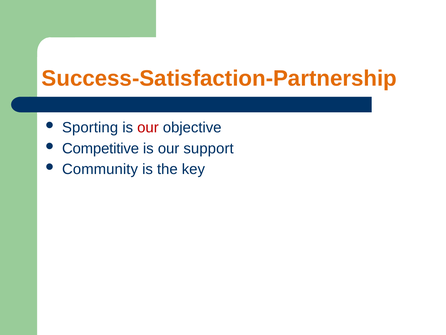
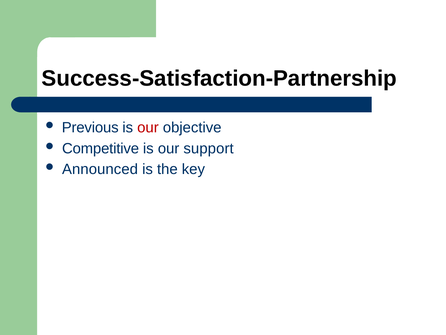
Success-Satisfaction-Partnership colour: orange -> black (219, 78)
Sporting: Sporting -> Previous (90, 127)
Community: Community -> Announced (100, 169)
